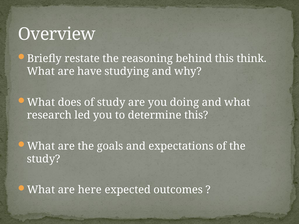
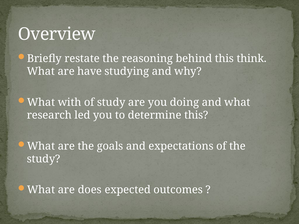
does: does -> with (70, 102)
here: here -> does (90, 190)
